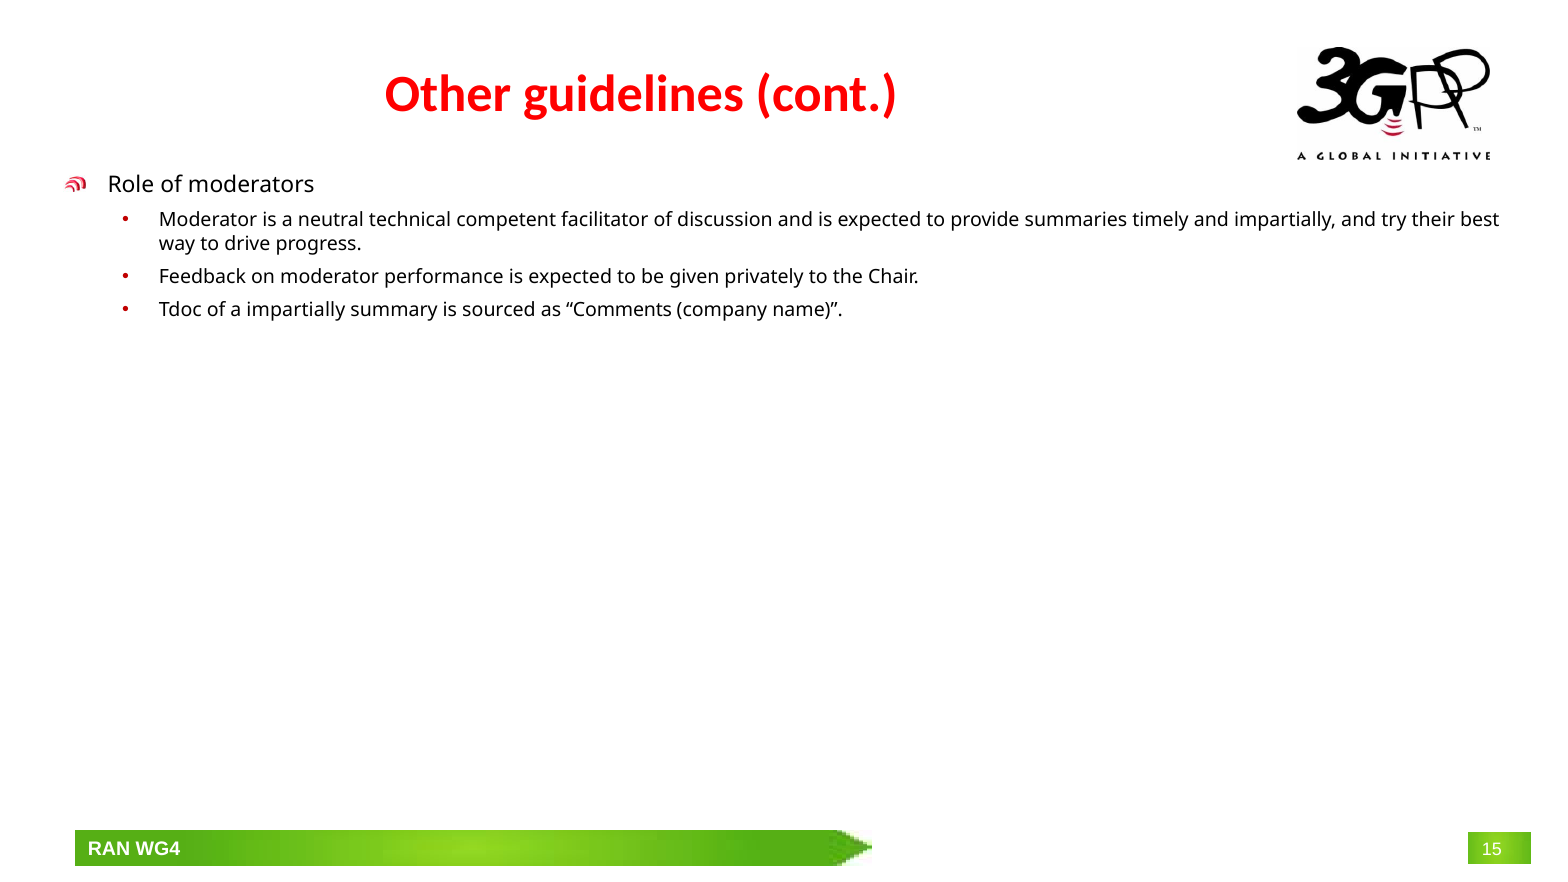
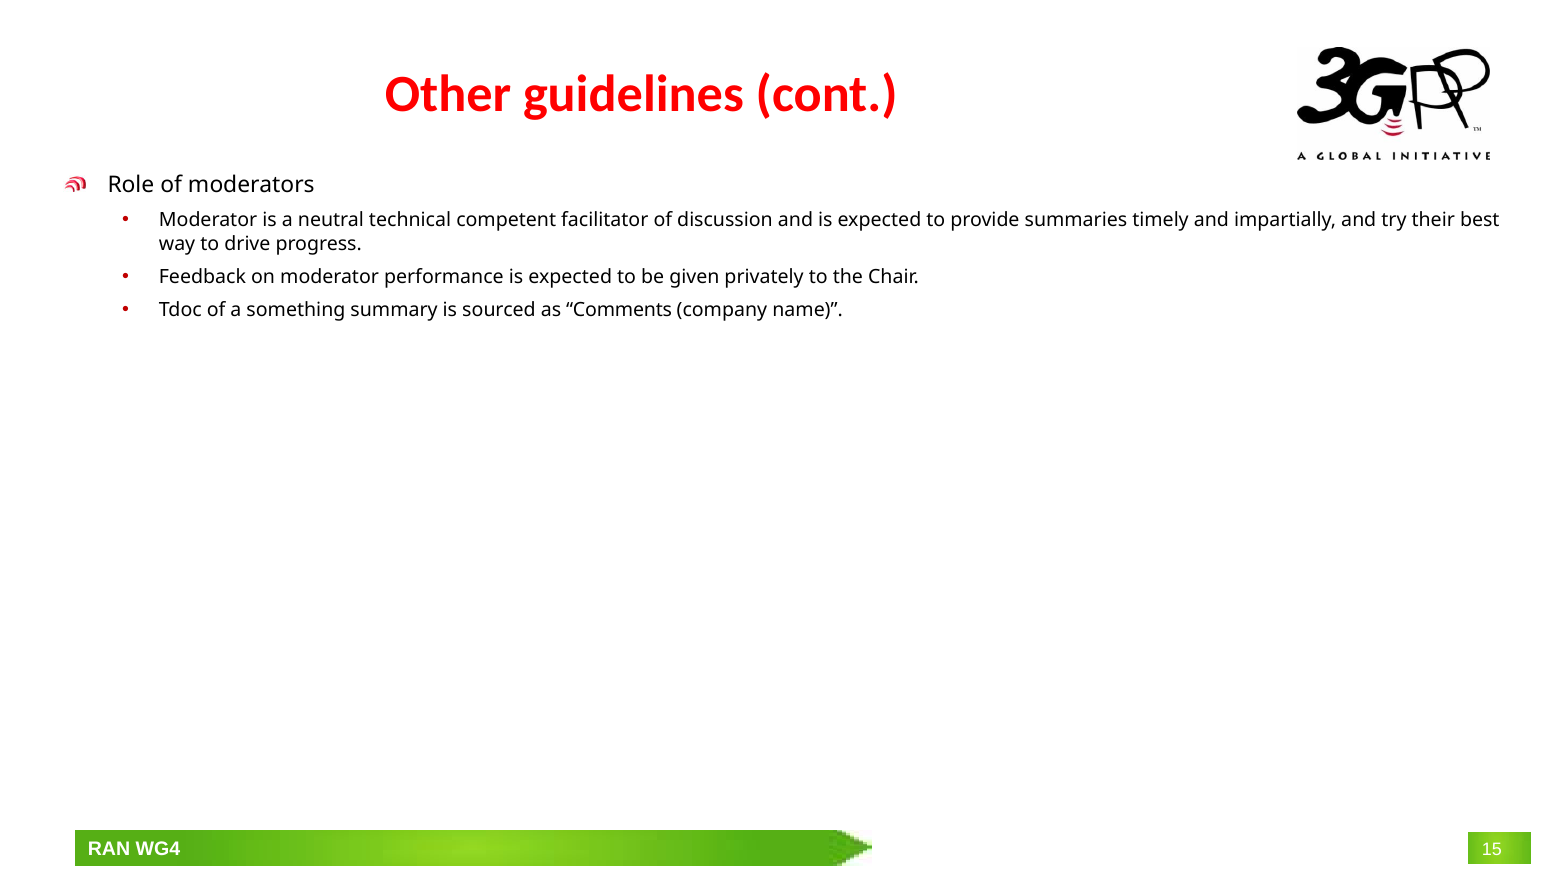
a impartially: impartially -> something (296, 310)
